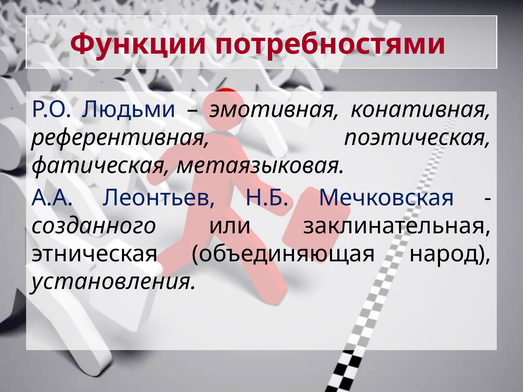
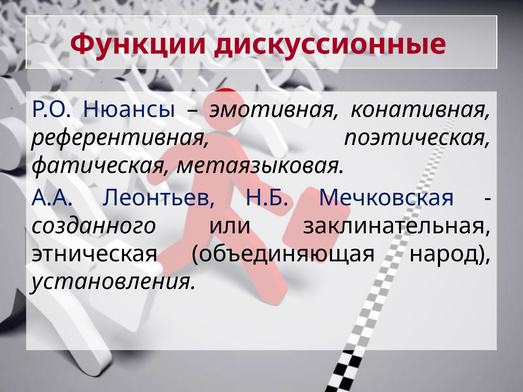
потребностями: потребностями -> дискуссионные (330, 44)
Людьми: Людьми -> Нюансы (129, 110)
